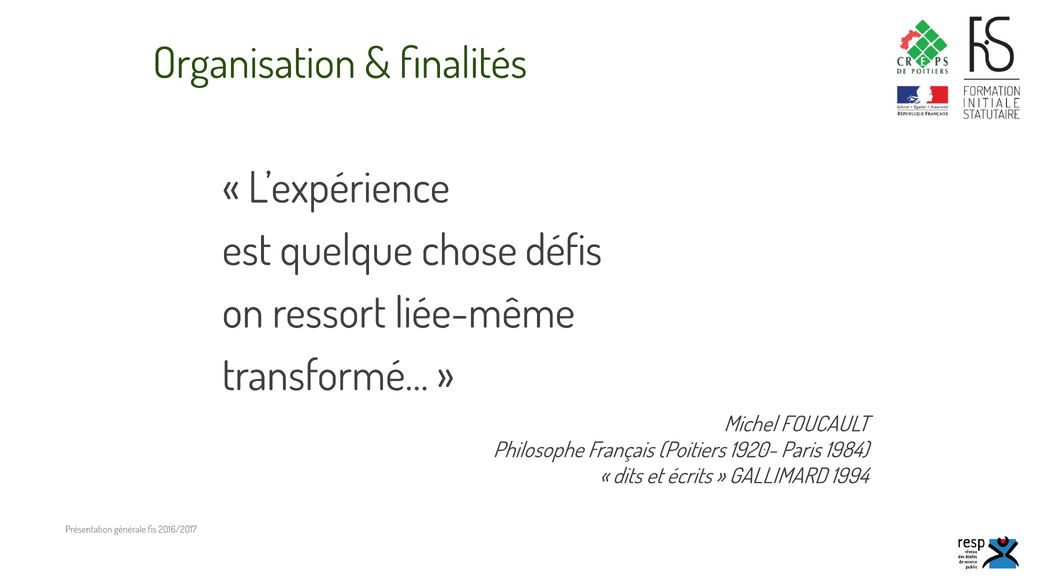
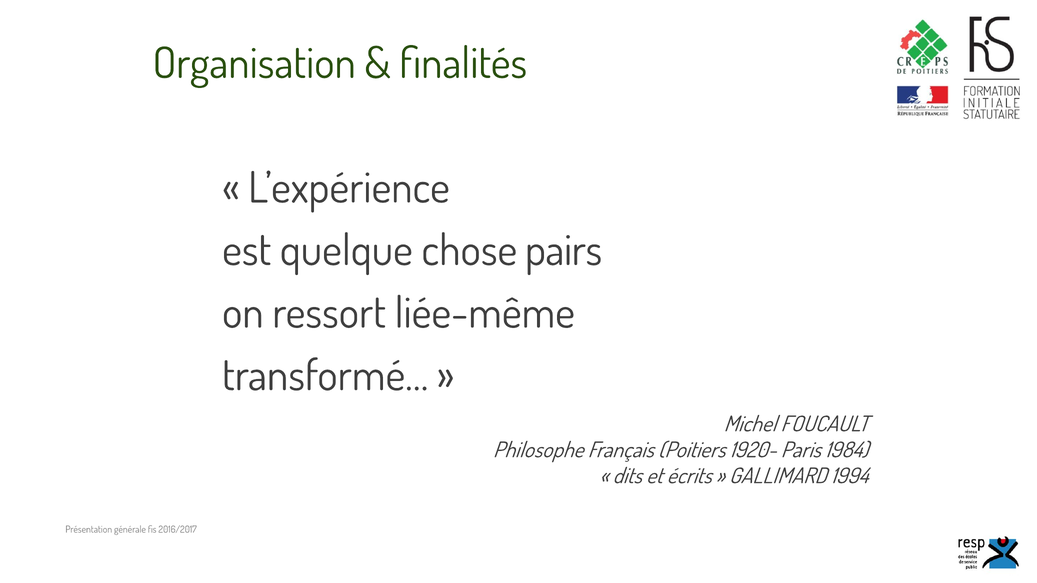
défis: défis -> pairs (564, 251)
